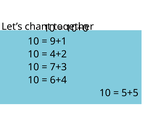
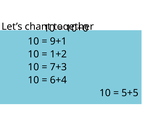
4+2: 4+2 -> 1+2 (58, 54)
